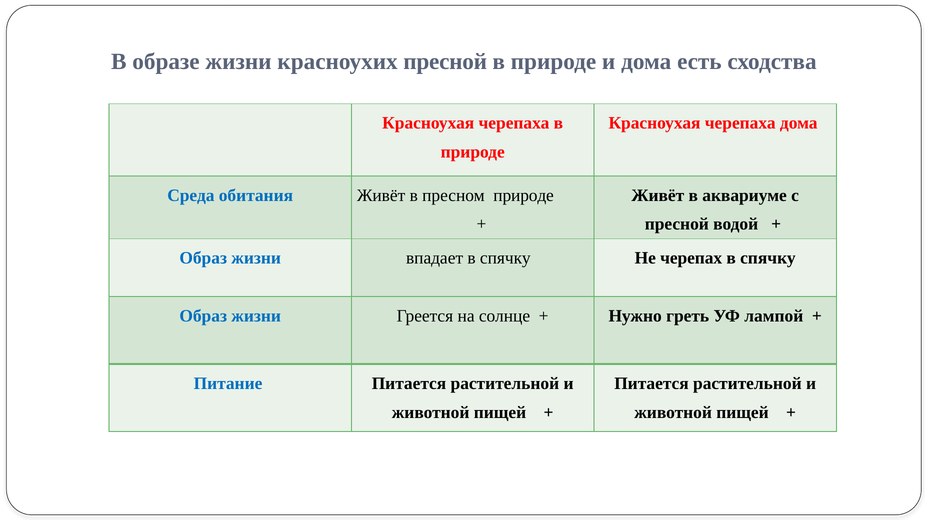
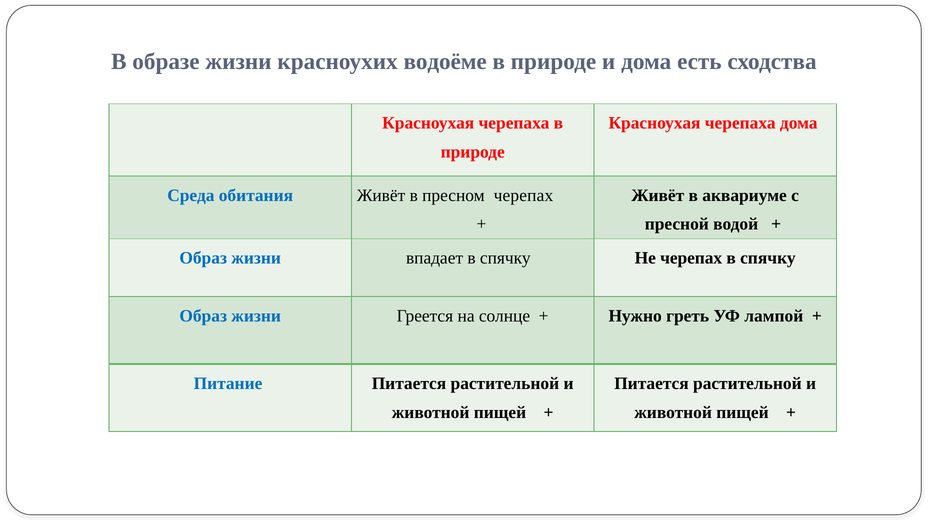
красноухих пресной: пресной -> водоёме (445, 62)
пресном природе: природе -> черепах (523, 195)
